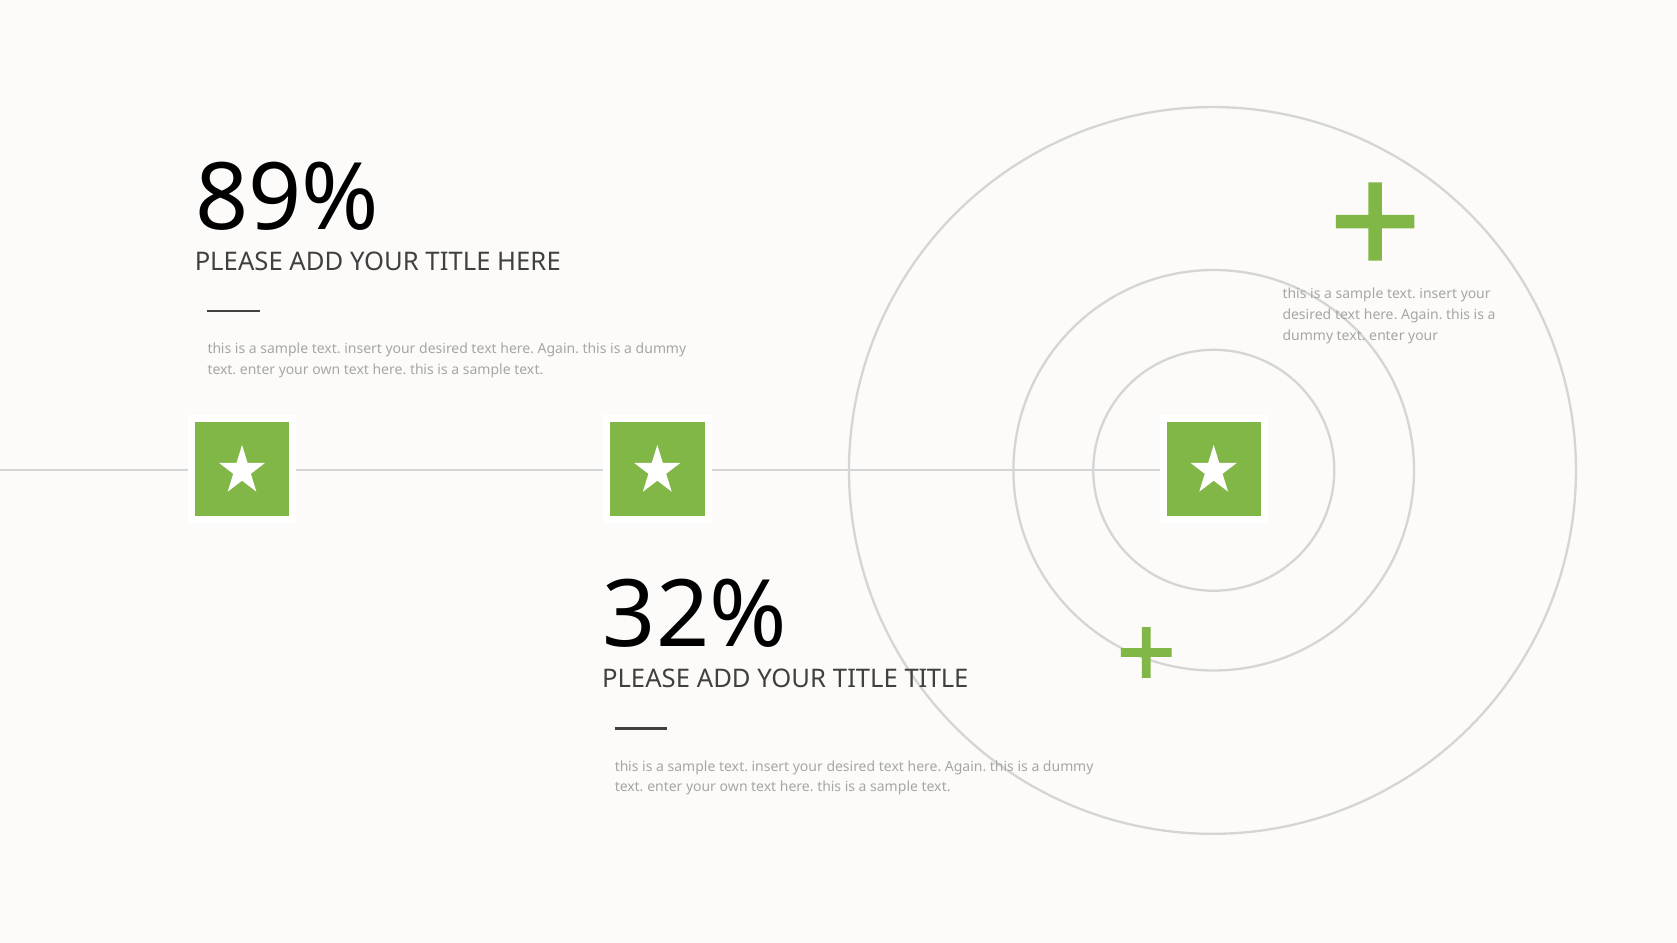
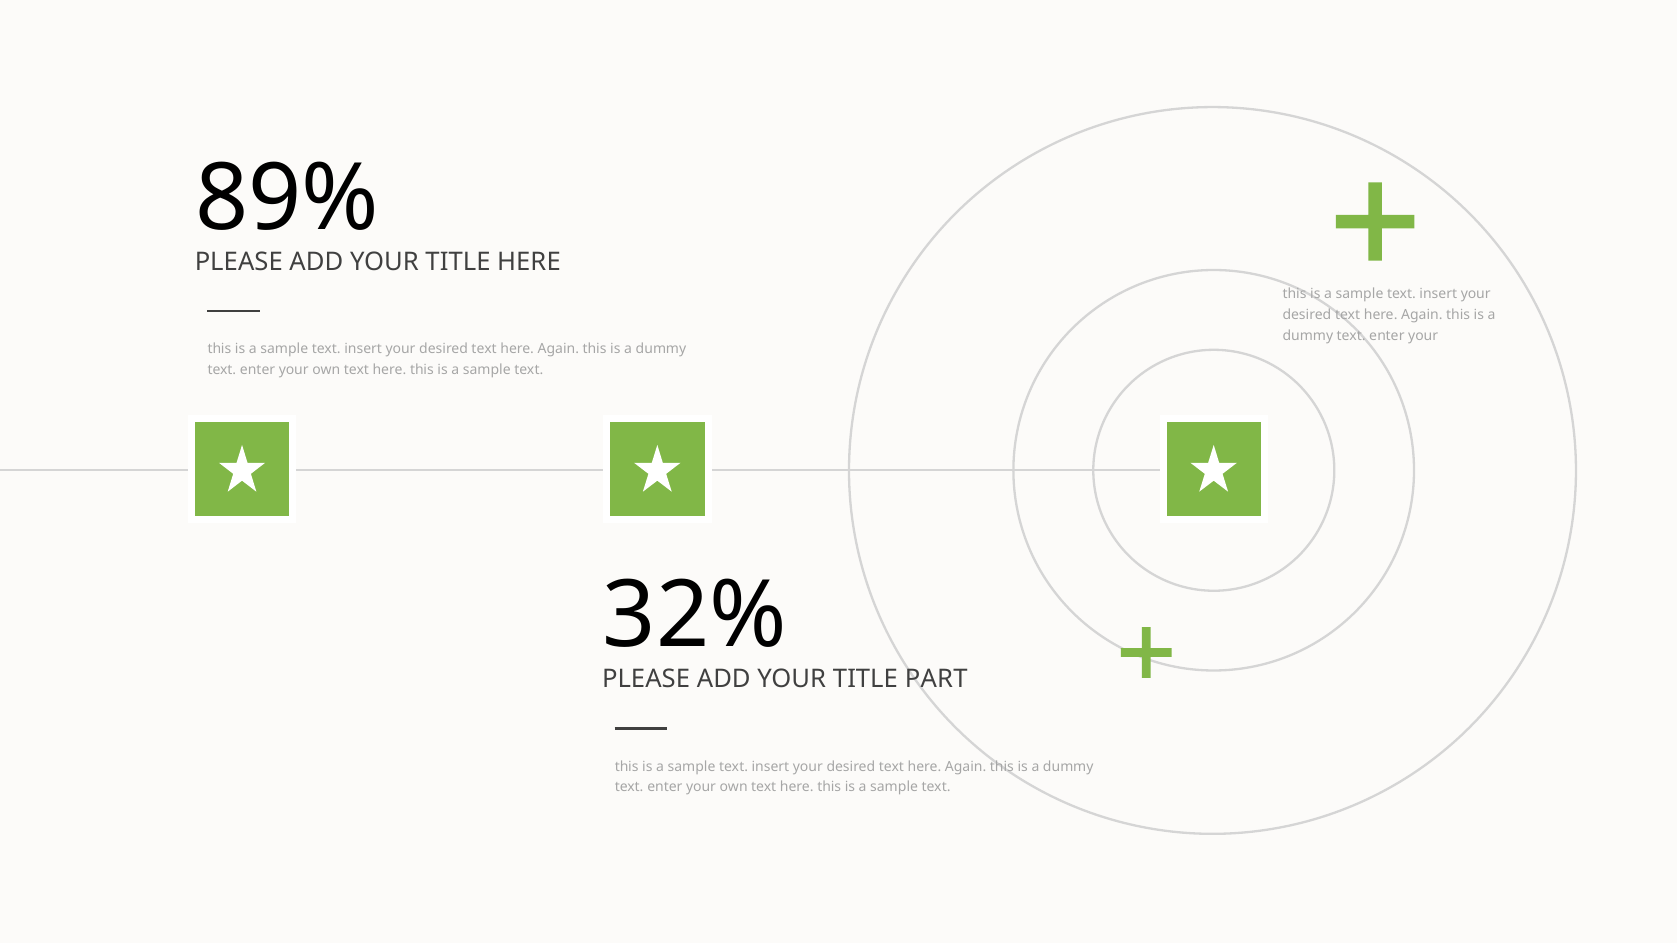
TITLE TITLE: TITLE -> PART (936, 680)
